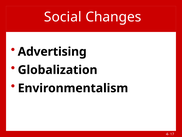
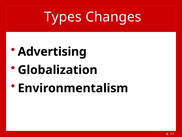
Social: Social -> Types (63, 17)
